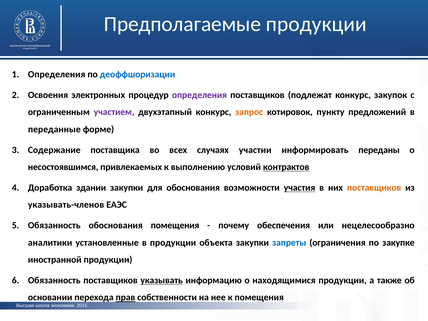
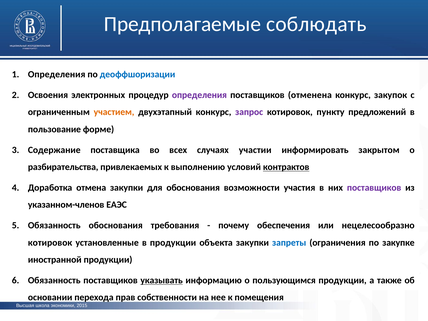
Предполагаемые продукции: продукции -> соблюдать (316, 24)
подлежат: подлежат -> отменена (310, 95)
участием colour: purple -> orange (114, 112)
запрос colour: orange -> purple (249, 112)
переданные: переданные -> пользование (54, 129)
переданы: переданы -> закрытом (379, 150)
несостоявшимся: несостоявшимся -> разбирательства (63, 167)
здании: здании -> отмена (91, 188)
участия underline: present -> none (300, 188)
поставщиков colour: orange -> purple (374, 188)
указывать-членов: указывать-членов -> указанном-членов (66, 205)
обоснования помещения: помещения -> требования (175, 226)
аналитики: аналитики -> котировок (50, 243)
находящимися: находящимися -> пользующимся (284, 280)
прав underline: present -> none (125, 298)
